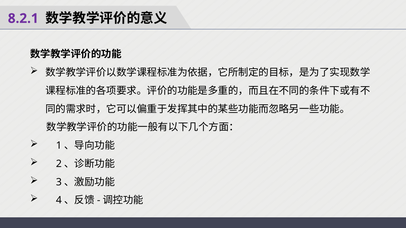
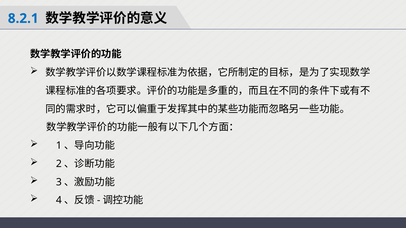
8.2.1 colour: purple -> blue (23, 18)
